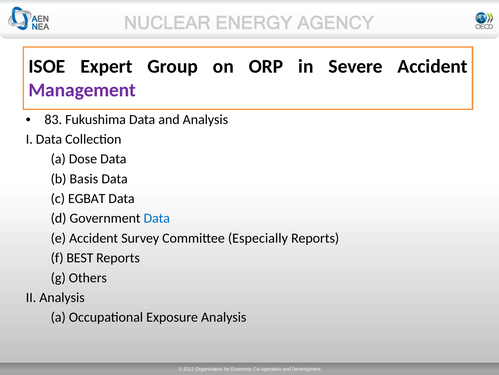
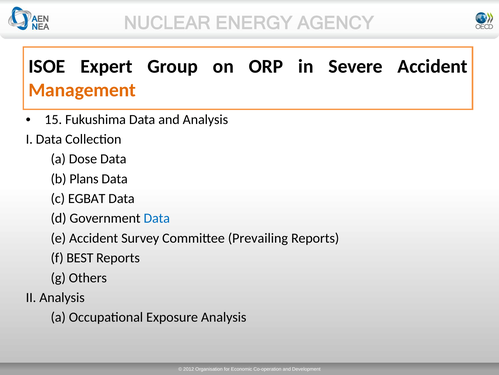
Management colour: purple -> orange (82, 90)
83: 83 -> 15 (53, 119)
Basis: Basis -> Plans (84, 178)
Especially: Especially -> Prevailing (258, 238)
